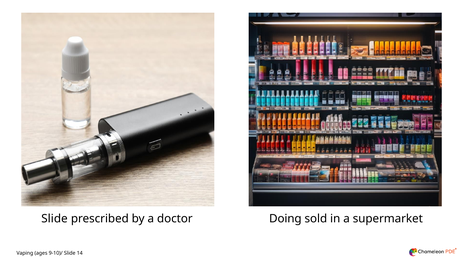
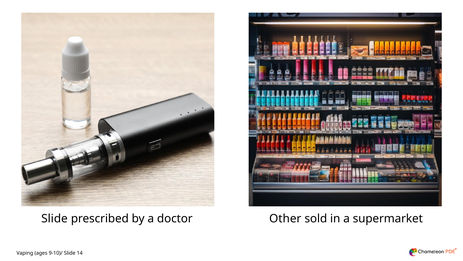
Doing: Doing -> Other (285, 218)
